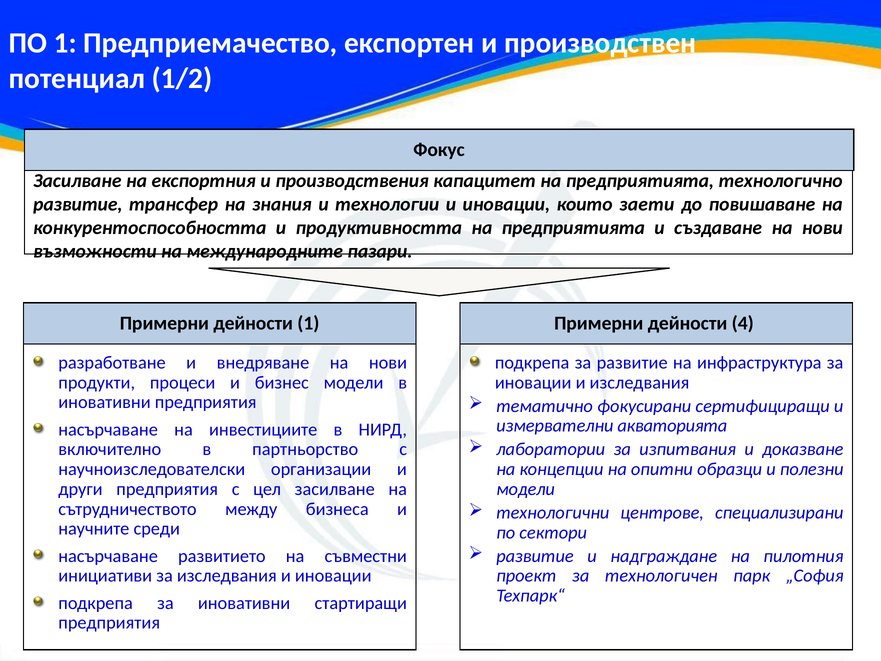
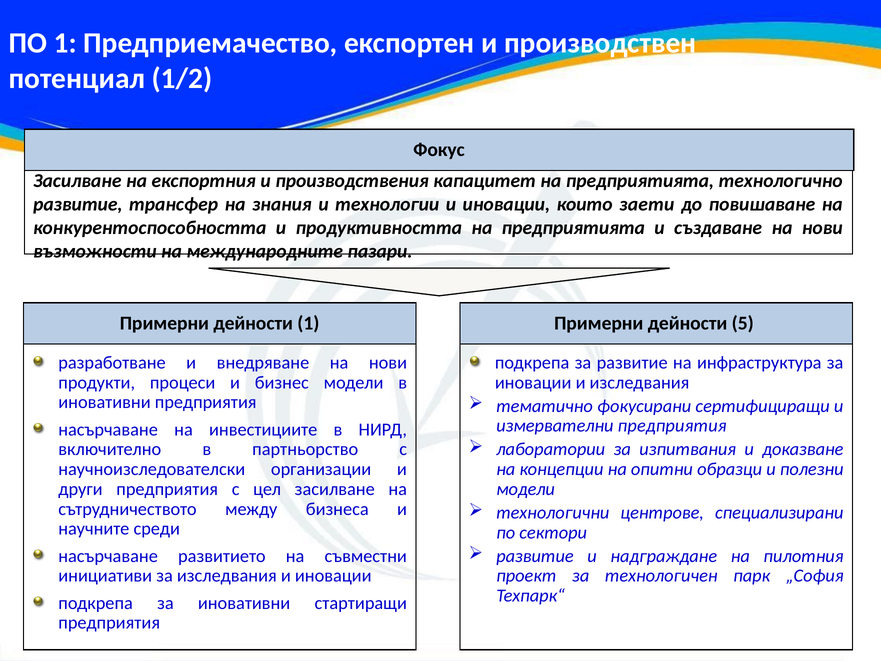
4: 4 -> 5 (743, 323)
измервателни акваторията: акваторията -> предприятия (672, 426)
